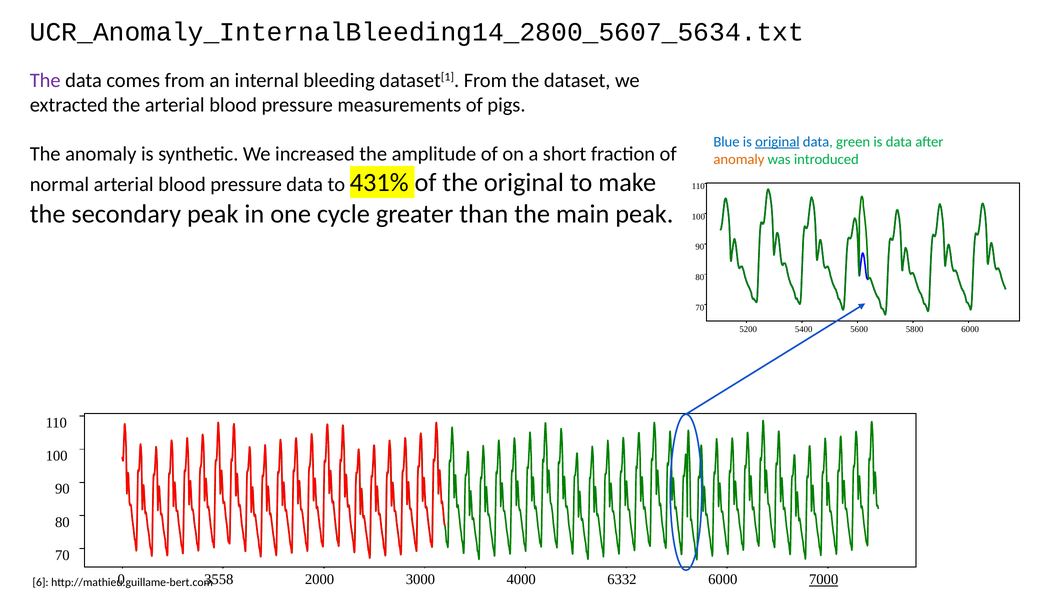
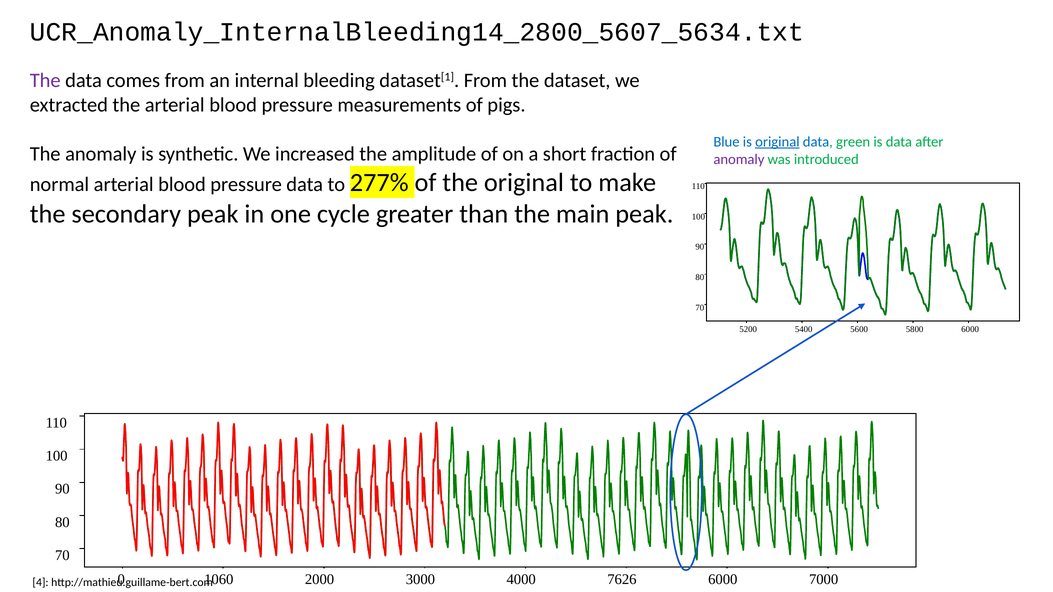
anomaly colour: orange -> purple (739, 159)
431%: 431% -> 277% (379, 183)
3558: 3558 -> 1060 (219, 580)
6332: 6332 -> 7626 (622, 580)
7000 underline: present -> none (824, 580)
6: 6 -> 4 (41, 583)
